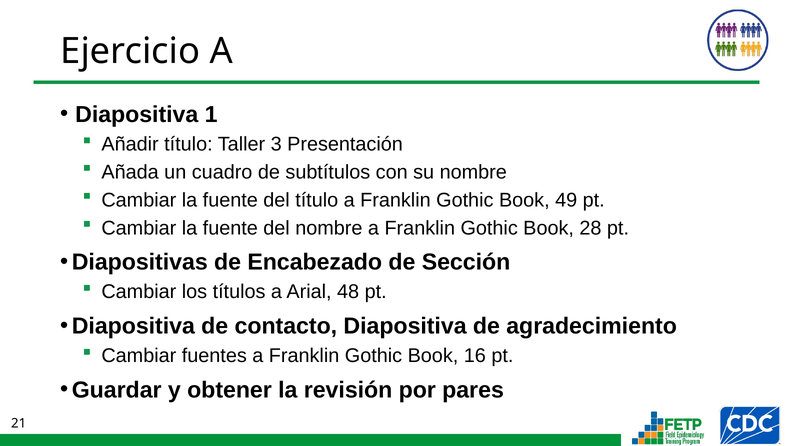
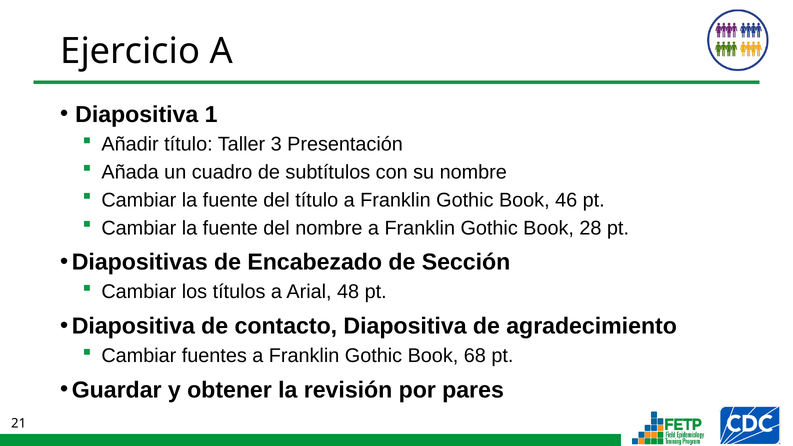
49: 49 -> 46 (566, 200)
16: 16 -> 68 (475, 356)
